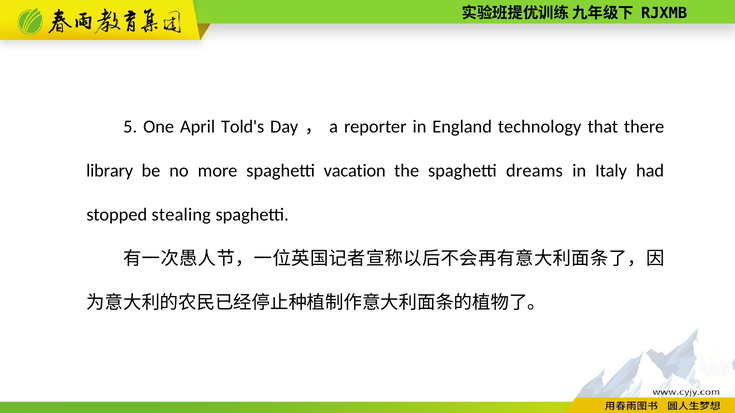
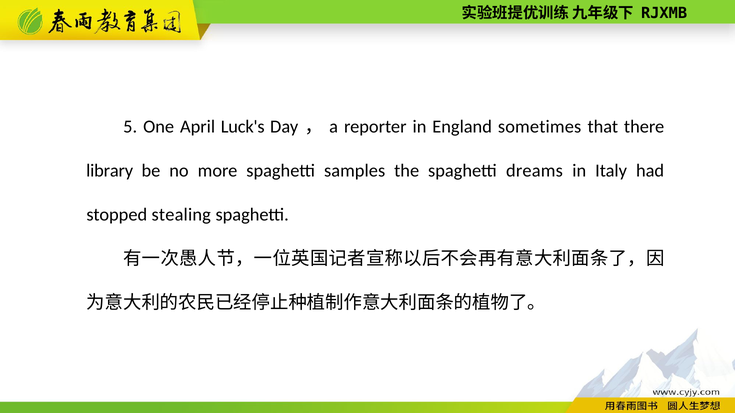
Told's: Told's -> Luck's (243, 127)
technology: technology -> sometimes (540, 127)
vacation: vacation -> samples (355, 171)
